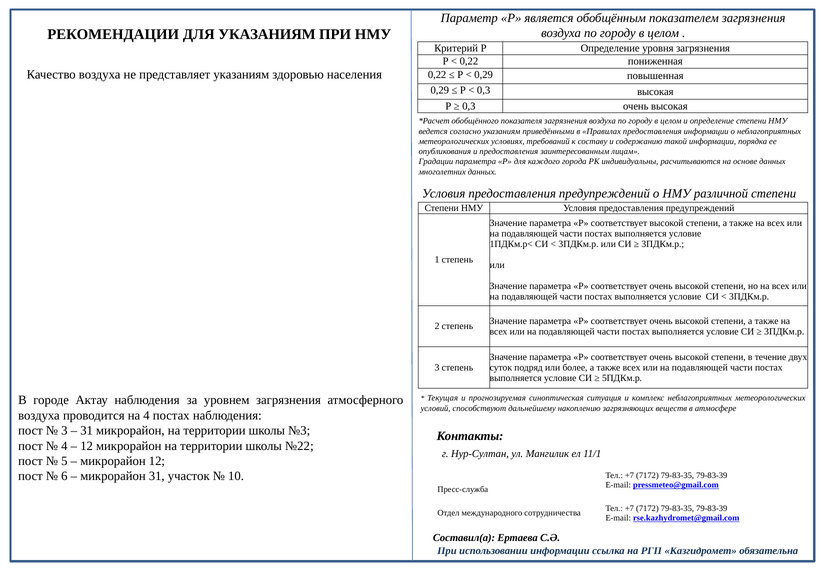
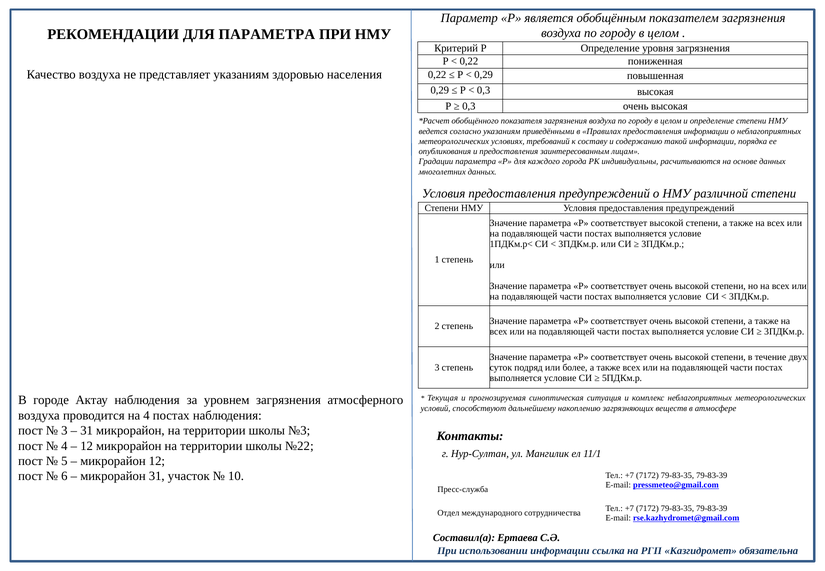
ДЛЯ УКАЗАНИЯМ: УКАЗАНИЯМ -> ПАРАМЕТРА (267, 34)
